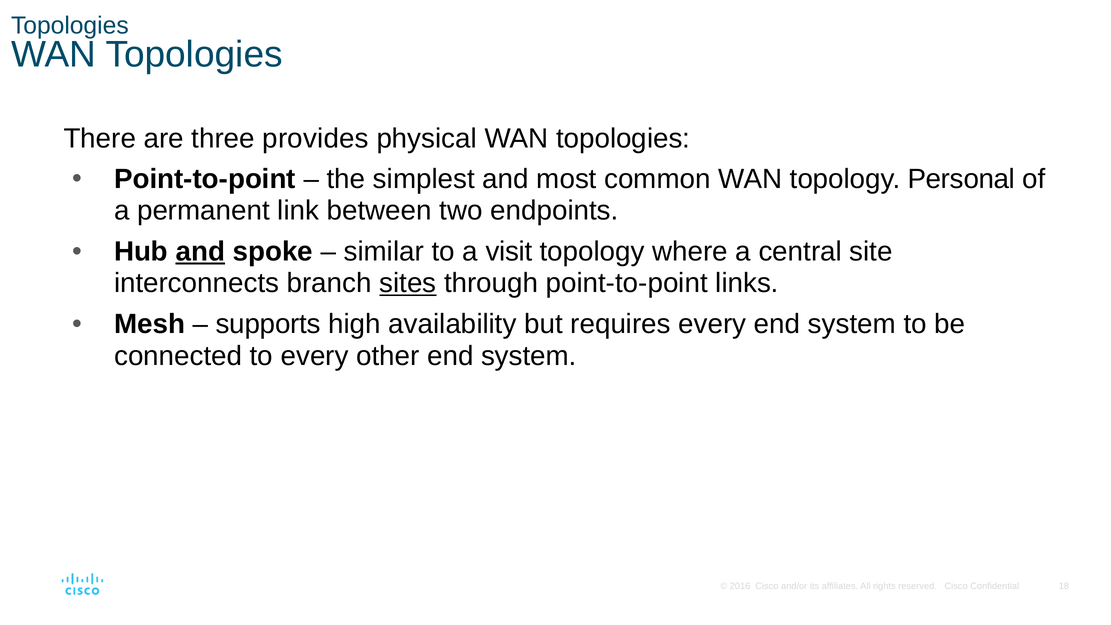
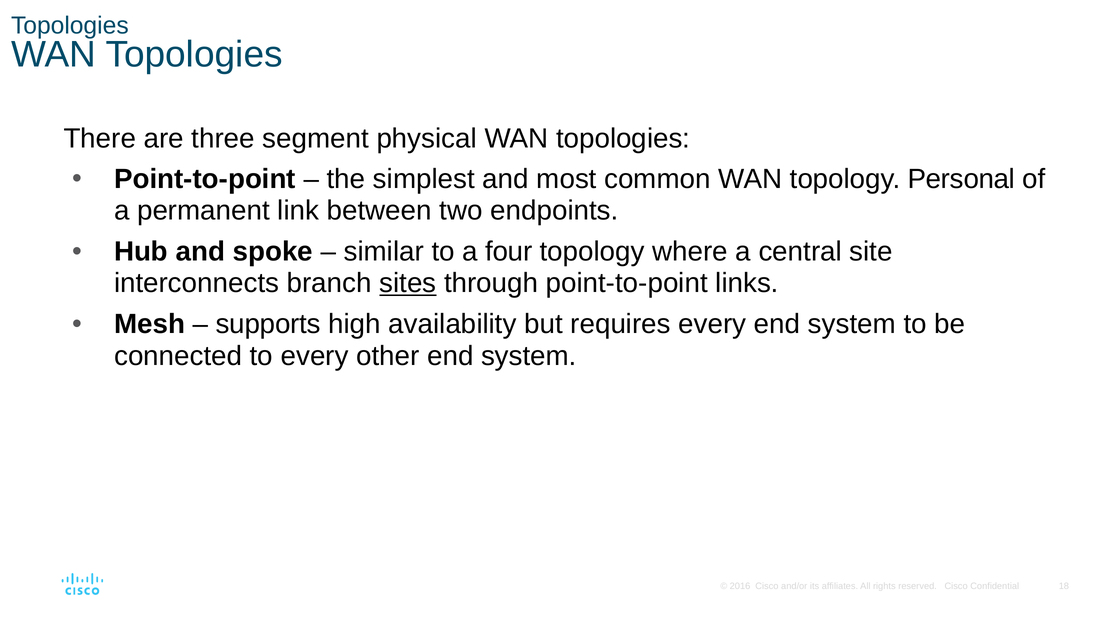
provides: provides -> segment (316, 139)
and underline: present -> none (200, 252)
visit: visit -> four (509, 252)
